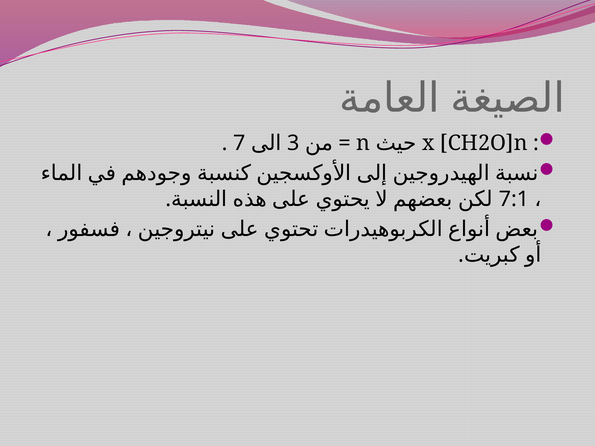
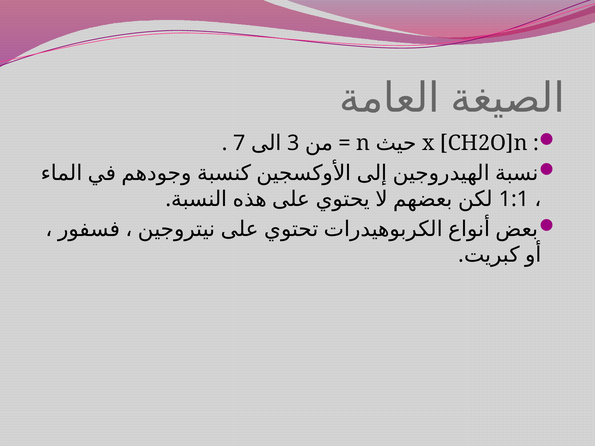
7:1: 7:1 -> 1:1 (514, 199)
